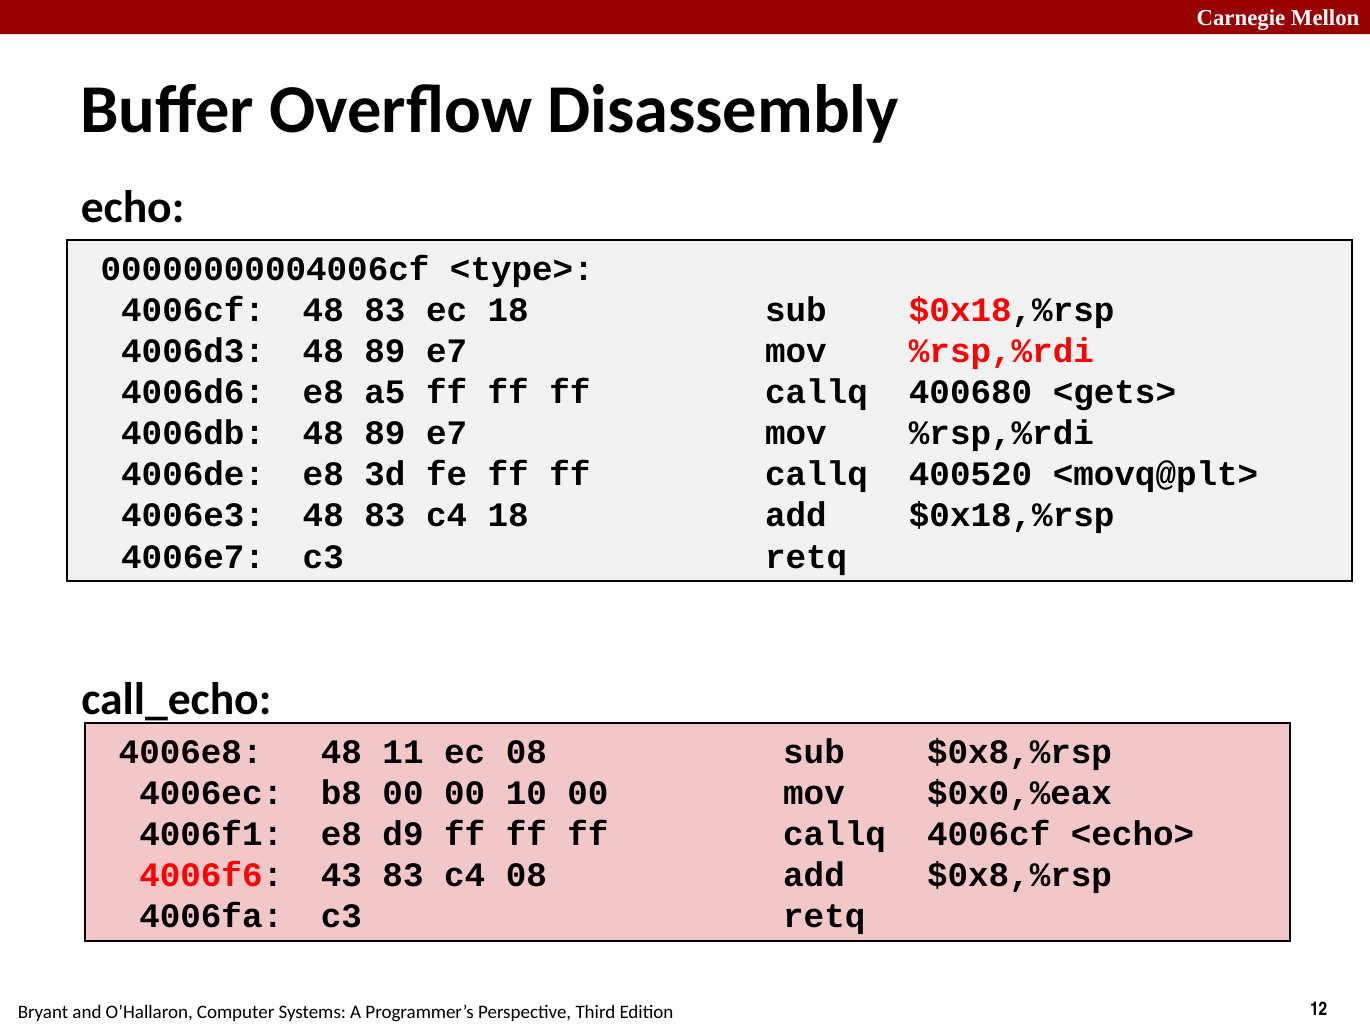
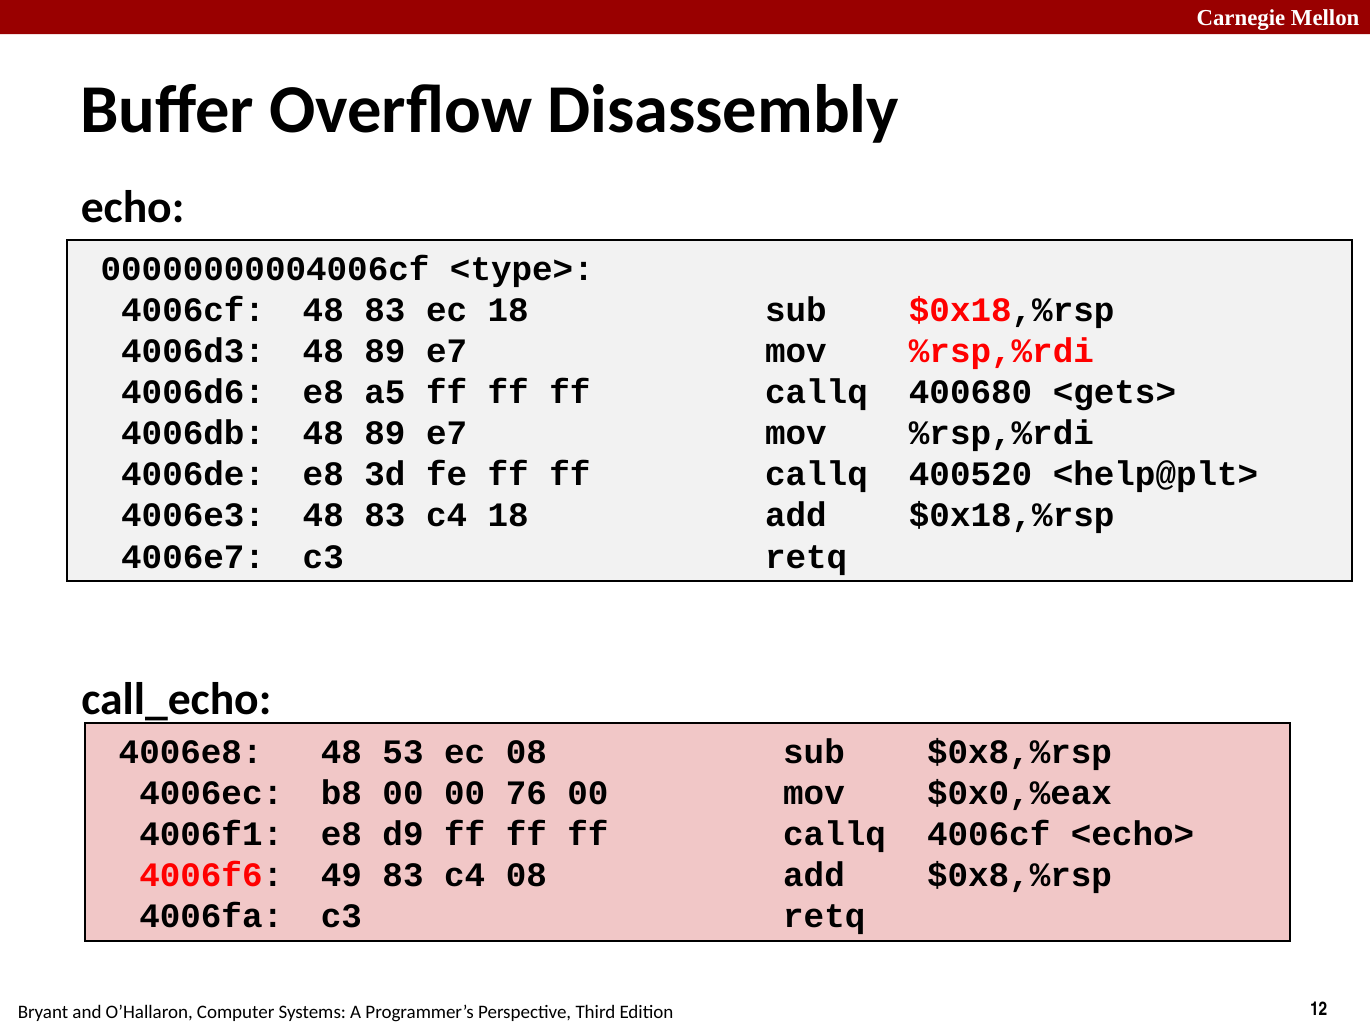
<movq@plt>: <movq@plt> -> <help@plt> (1156, 475)
11: 11 -> 53 (403, 753)
10: 10 -> 76 (526, 794)
43: 43 -> 49 (341, 876)
